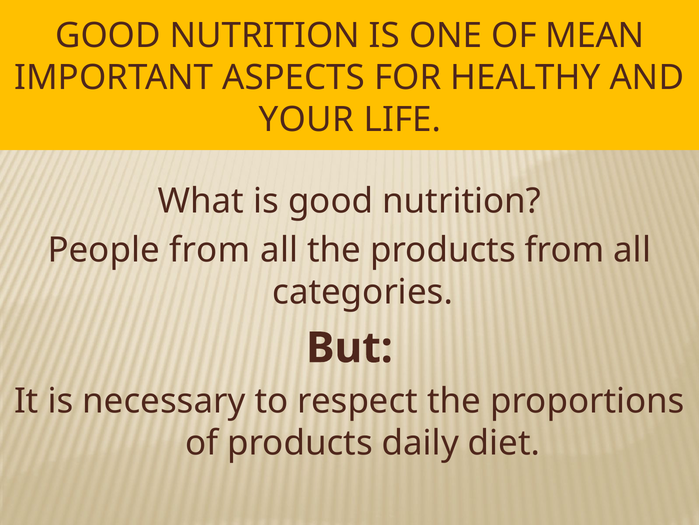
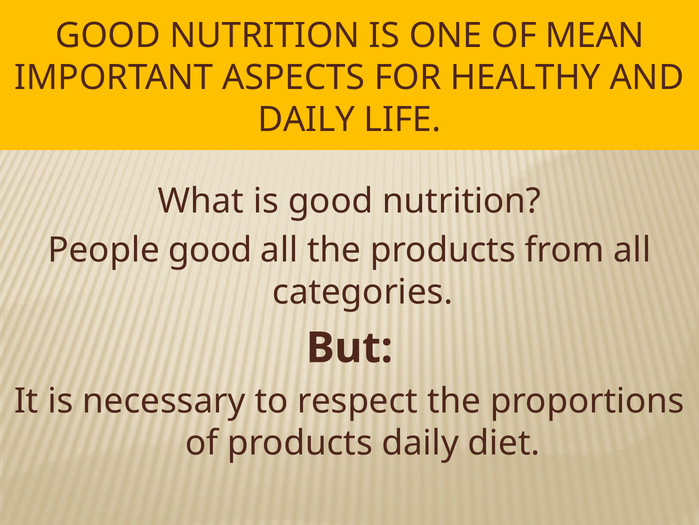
YOUR: YOUR -> DAILY (306, 119)
People from: from -> good (210, 250)
